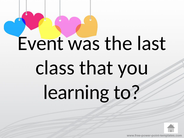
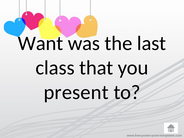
Event: Event -> Want (41, 43)
learning: learning -> present (76, 92)
